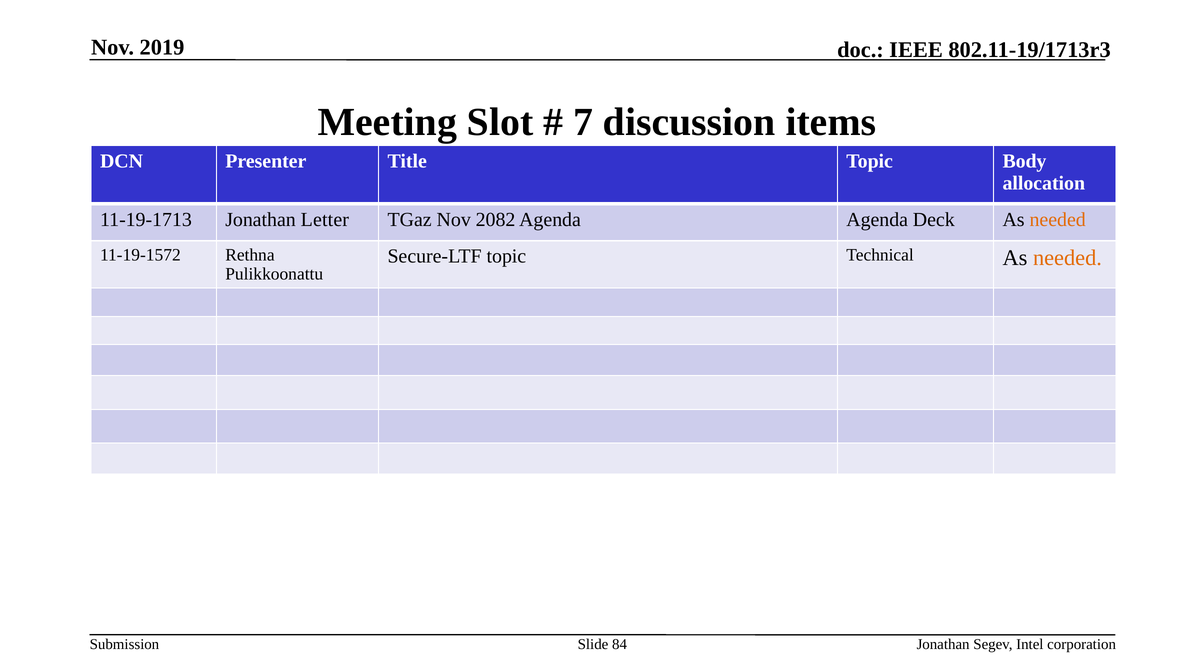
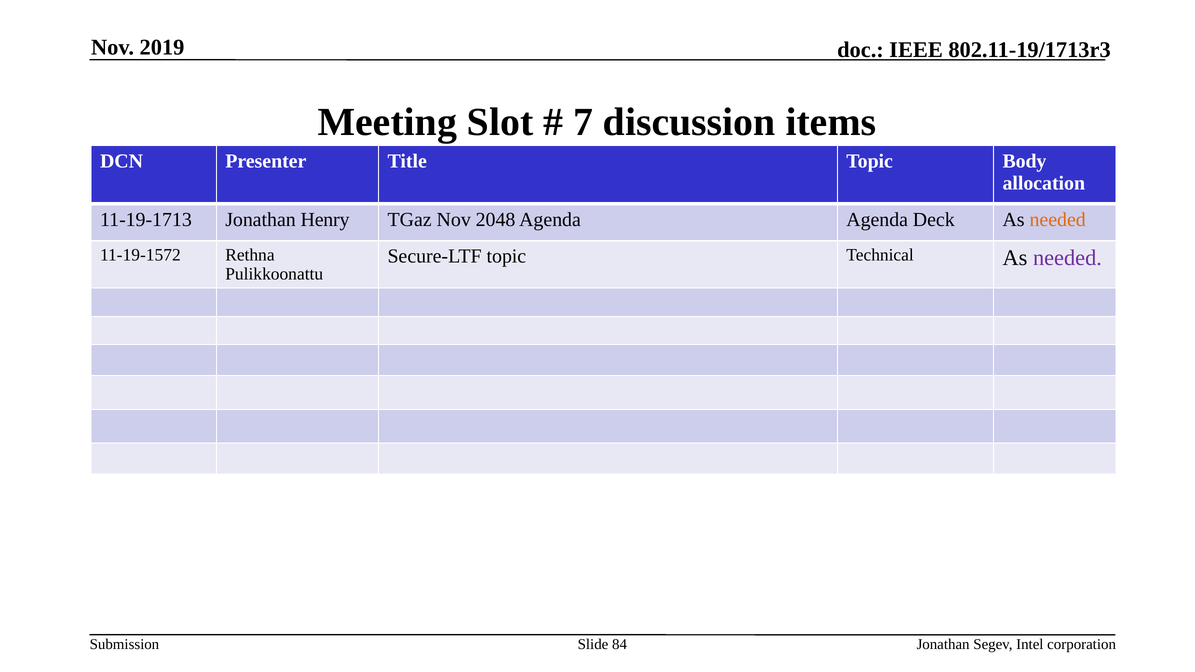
Letter: Letter -> Henry (325, 220)
2082: 2082 -> 2048 (496, 220)
needed colour: orange -> purple (1067, 258)
